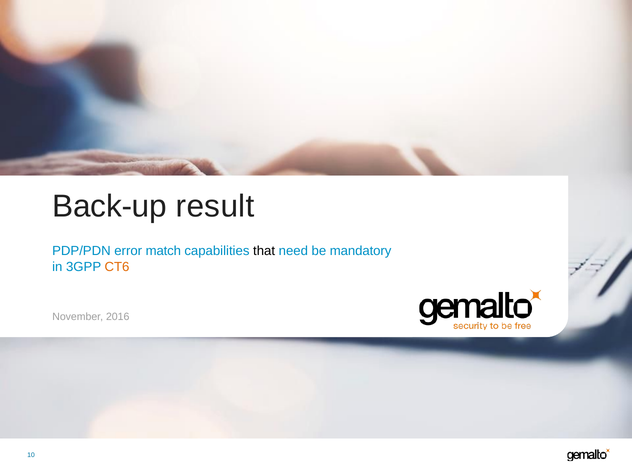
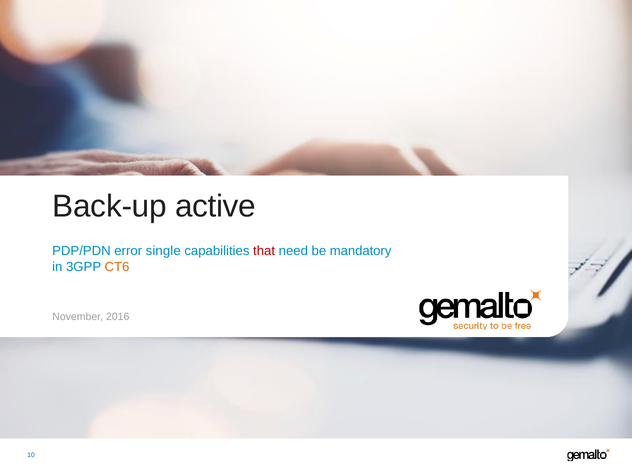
result: result -> active (215, 206)
match: match -> single (163, 251)
that colour: black -> red (264, 251)
